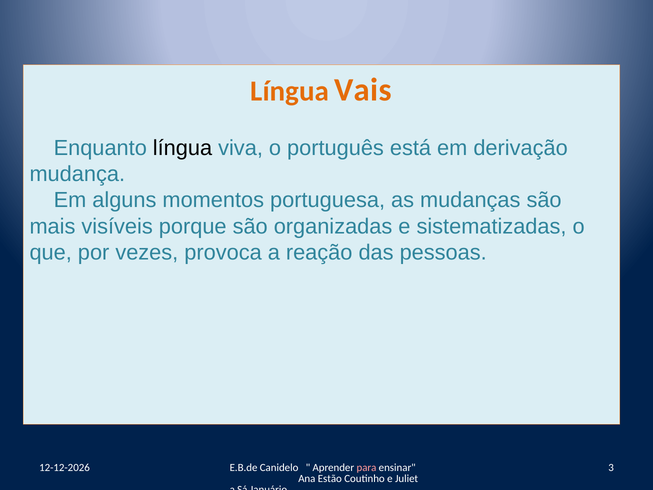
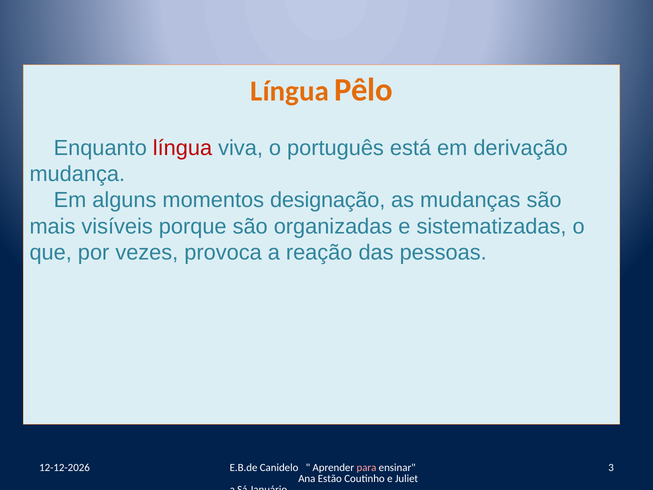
Vais: Vais -> Pêlo (363, 90)
língua colour: black -> red (182, 148)
portuguesa: portuguesa -> designação (328, 200)
